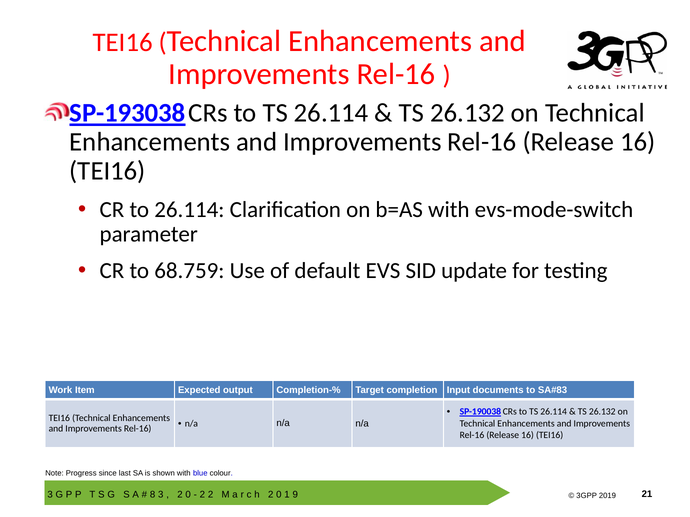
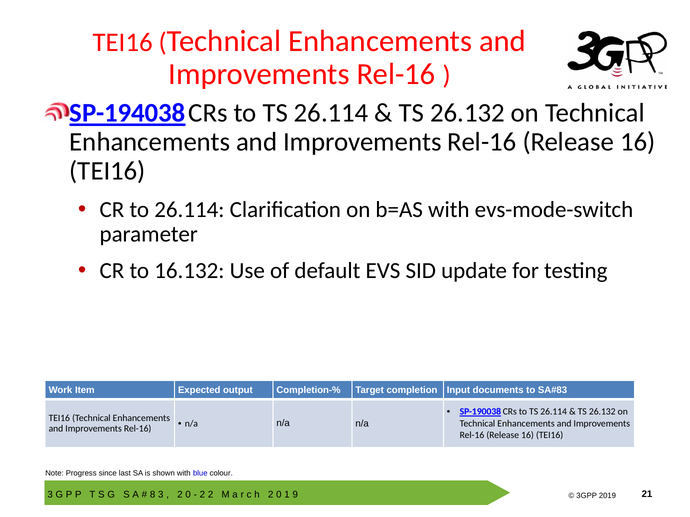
SP-193038: SP-193038 -> SP-194038 (127, 113)
68.759: 68.759 -> 16.132 (189, 271)
